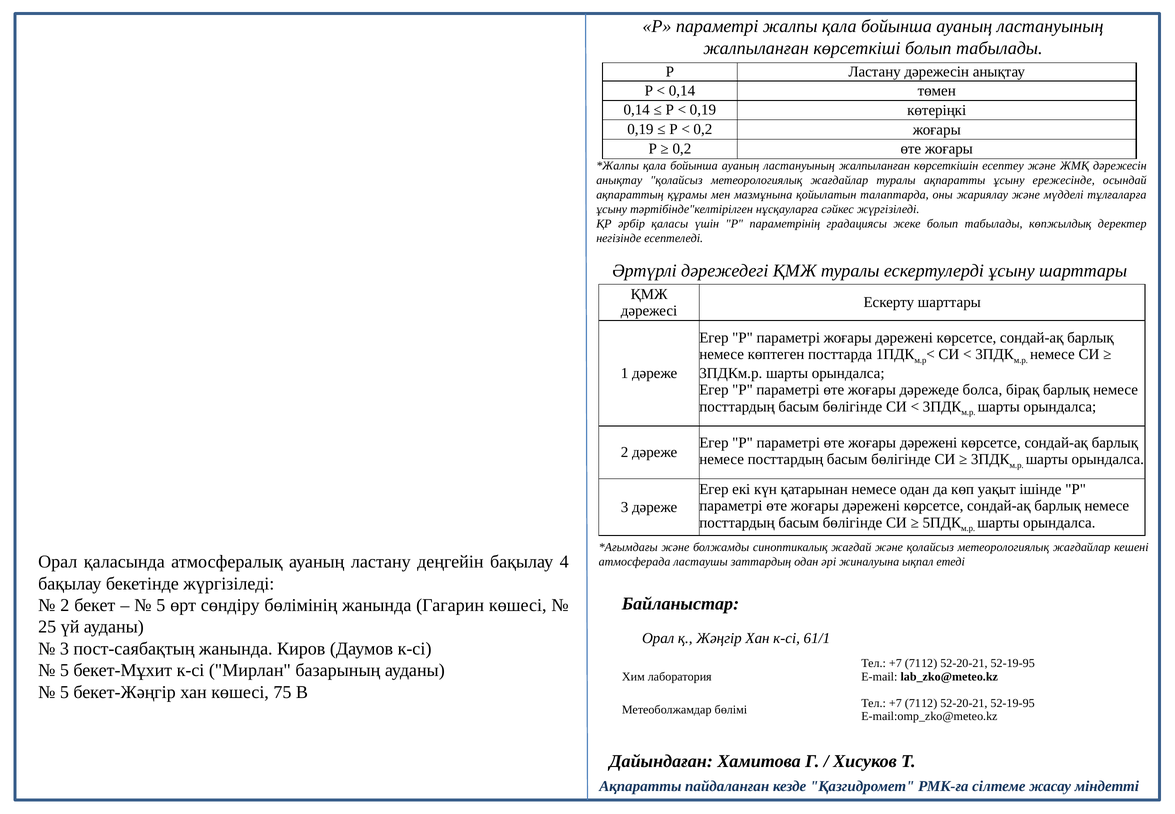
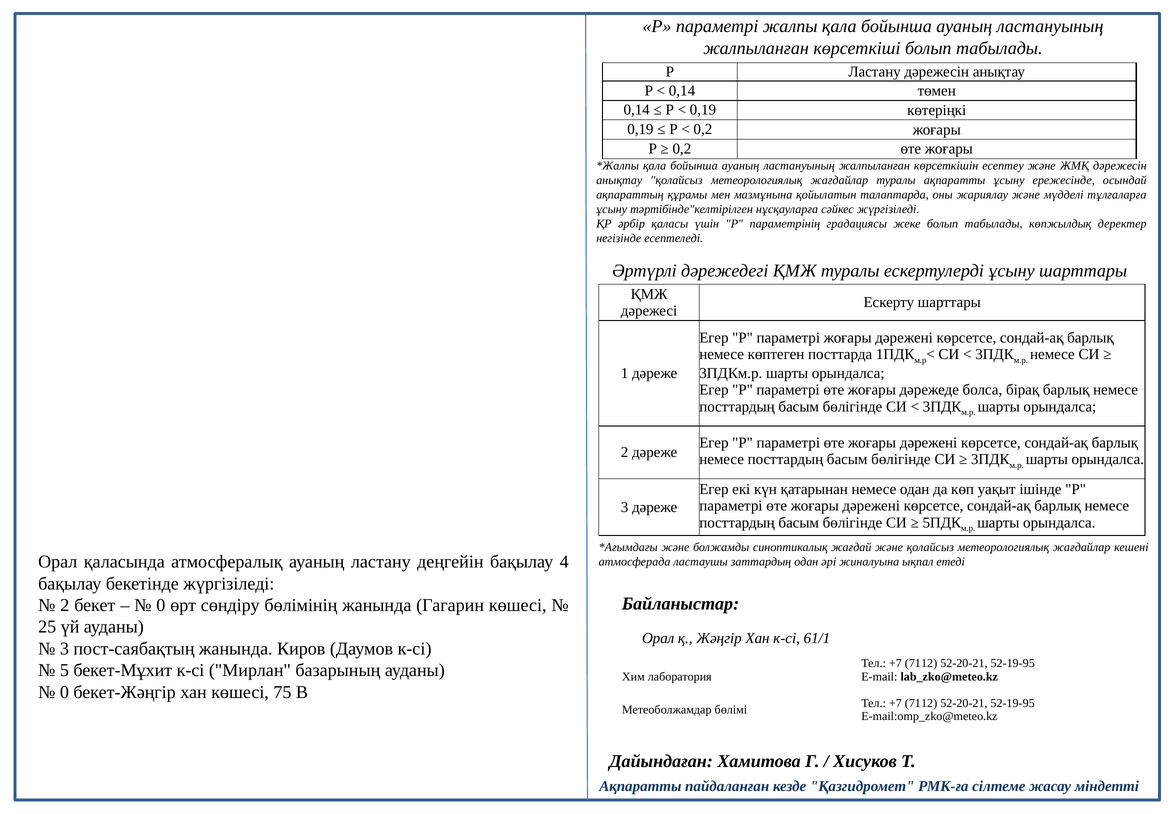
5: 5 -> 0 (161, 605)
5: 5 -> 0 (64, 692)
